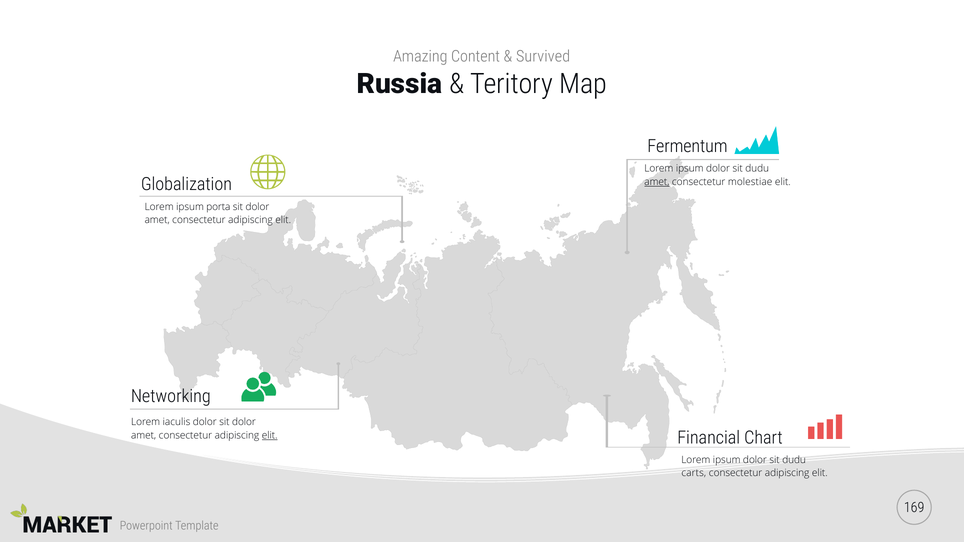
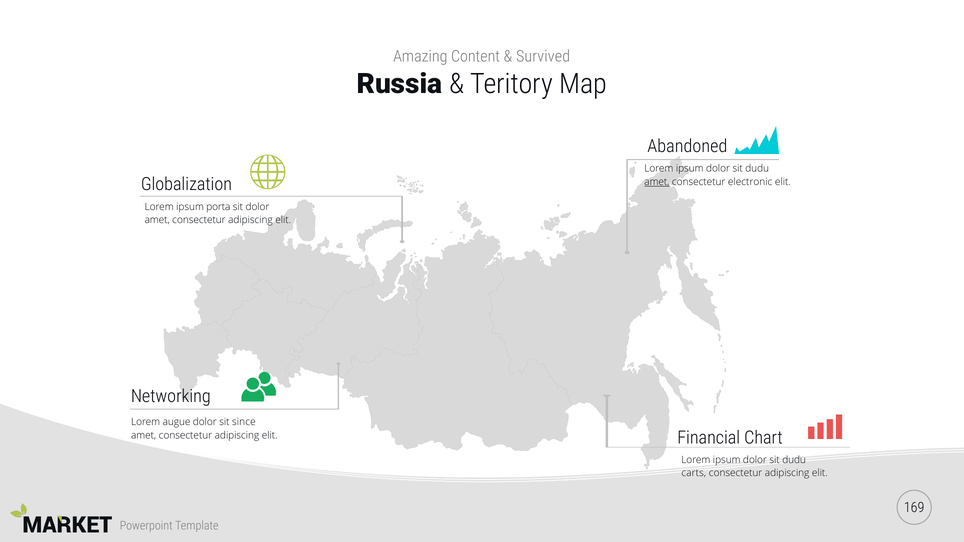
Fermentum: Fermentum -> Abandoned (687, 146)
molestiae: molestiae -> electronic (750, 182)
iaculis: iaculis -> augue (177, 422)
dolor sit dolor: dolor -> since (244, 422)
elit underline: present -> none (270, 436)
